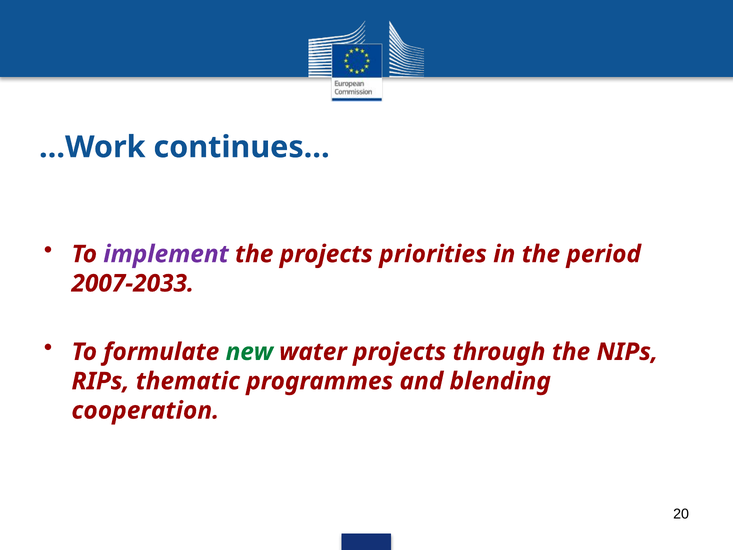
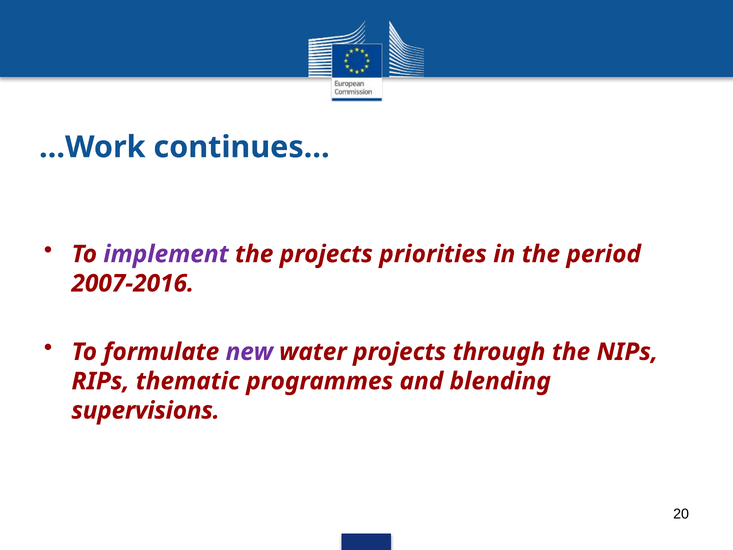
2007-2033: 2007-2033 -> 2007-2016 (133, 283)
new colour: green -> purple (249, 352)
cooperation: cooperation -> supervisions (146, 410)
